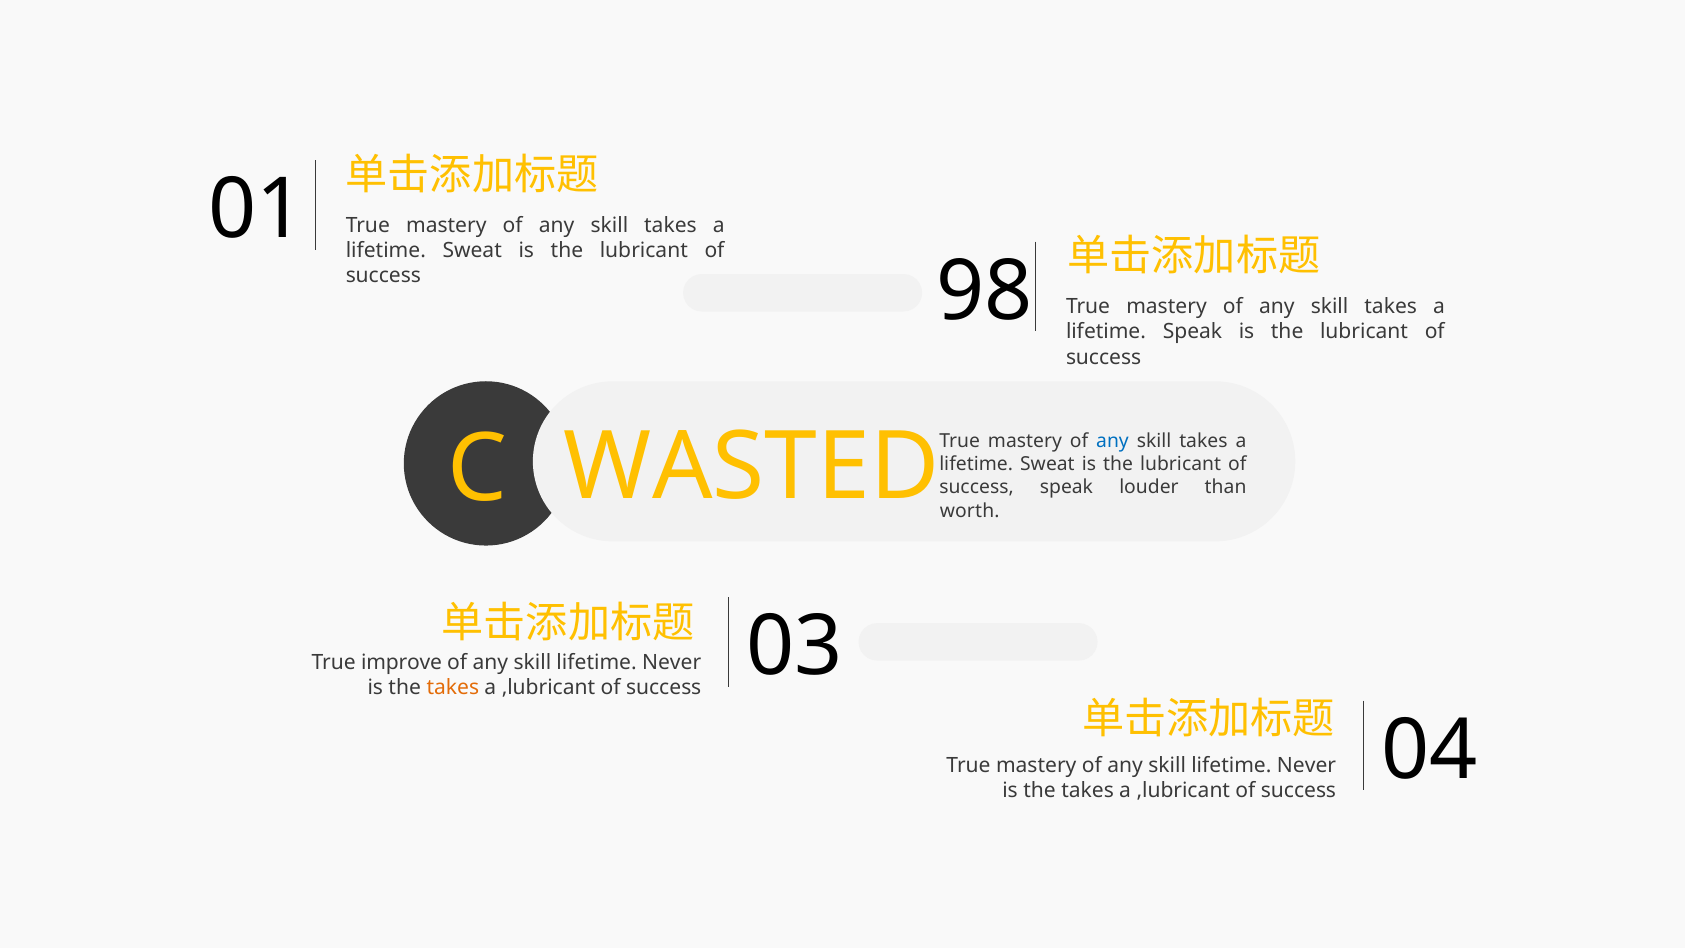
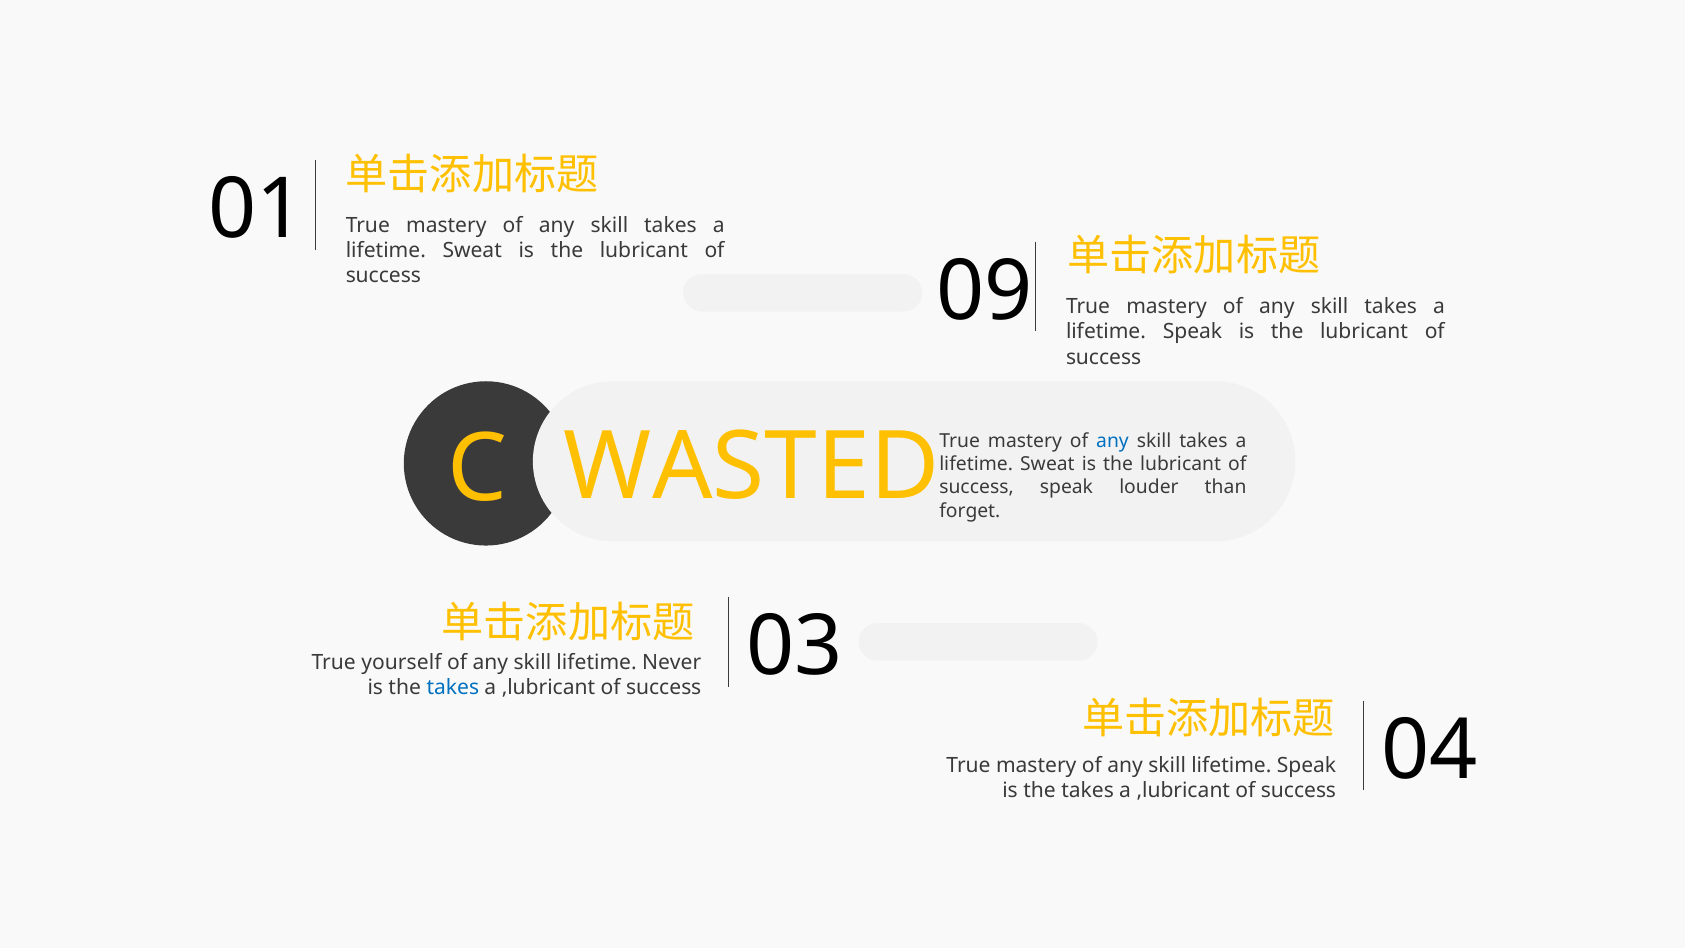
98: 98 -> 09 (984, 291)
worth: worth -> forget (970, 511)
improve: improve -> yourself (401, 662)
takes colour: orange -> blue (453, 687)
Never: Never -> Speak (1307, 766)
